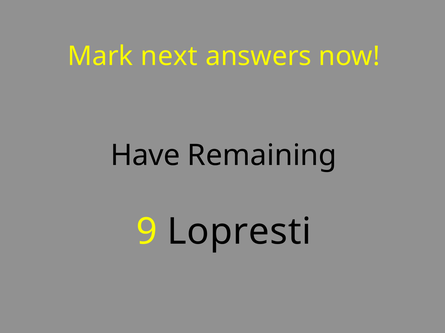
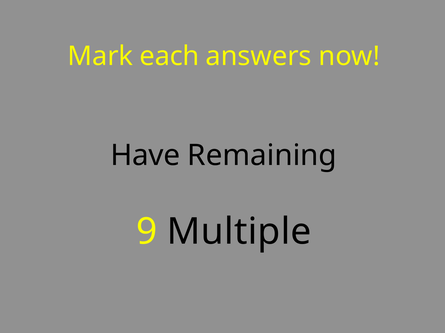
next: next -> each (169, 56)
Lopresti: Lopresti -> Multiple (239, 232)
